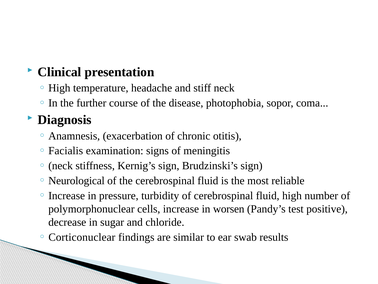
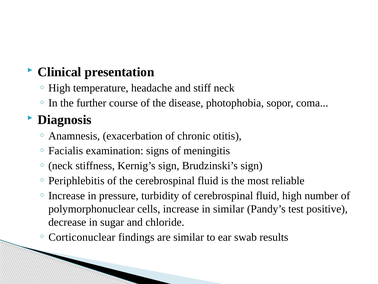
Neurological: Neurological -> Periphlebitis (76, 180)
in worsen: worsen -> similar (229, 209)
